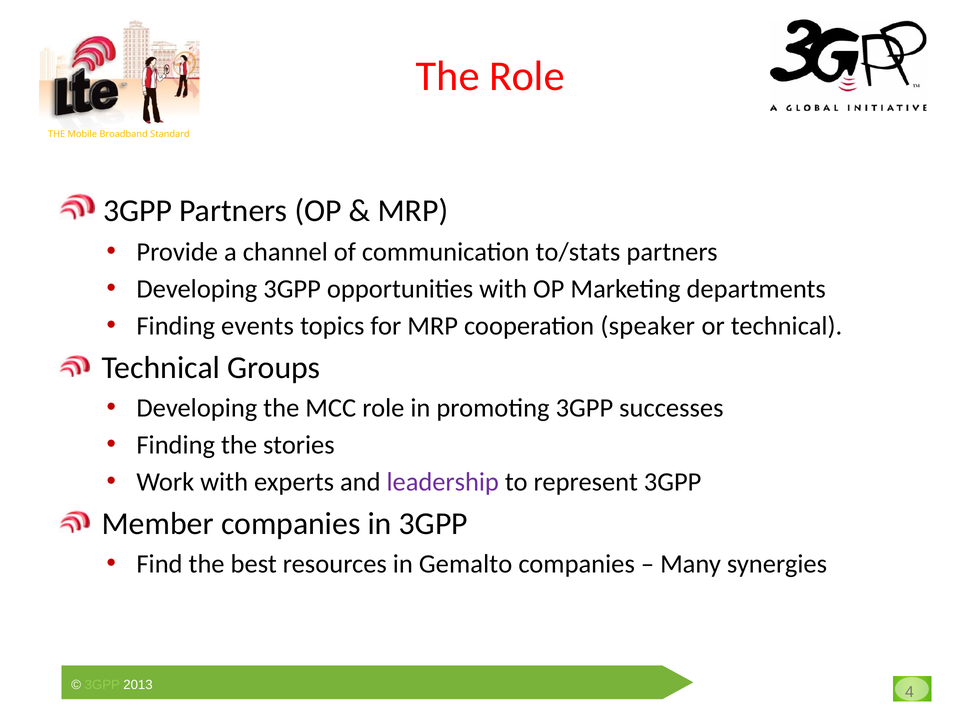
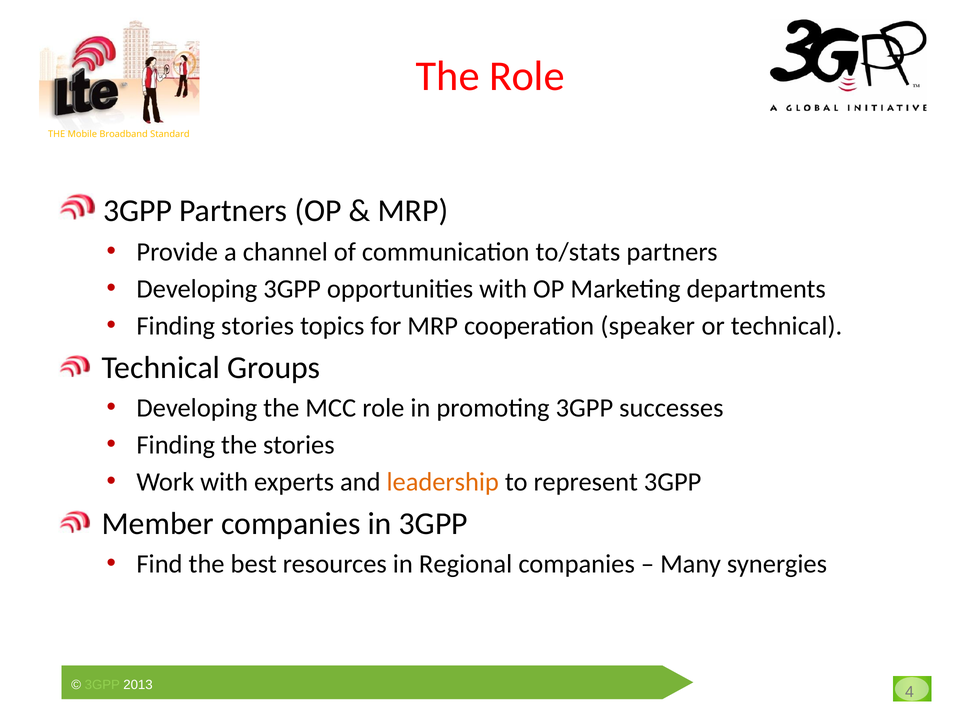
Finding events: events -> stories (258, 326)
leadership colour: purple -> orange (443, 482)
Gemalto: Gemalto -> Regional (466, 563)
